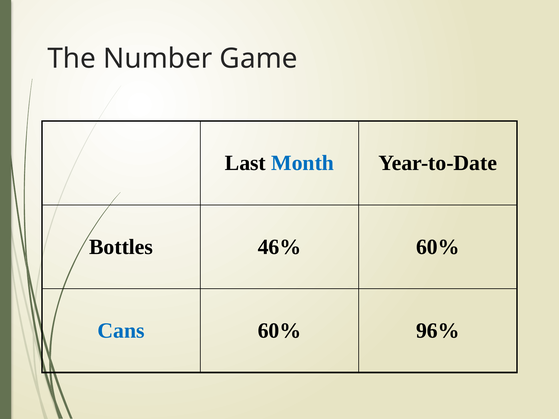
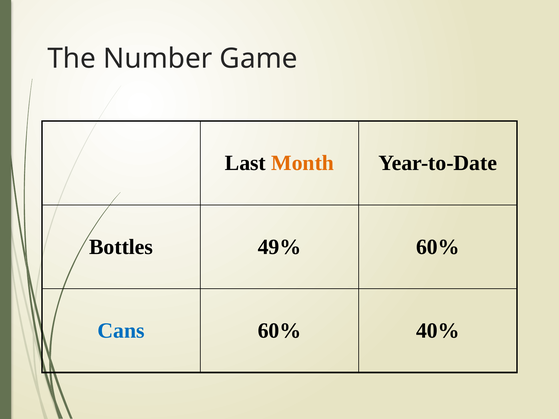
Month colour: blue -> orange (303, 163)
46%: 46% -> 49% (279, 247)
96%: 96% -> 40% (438, 331)
